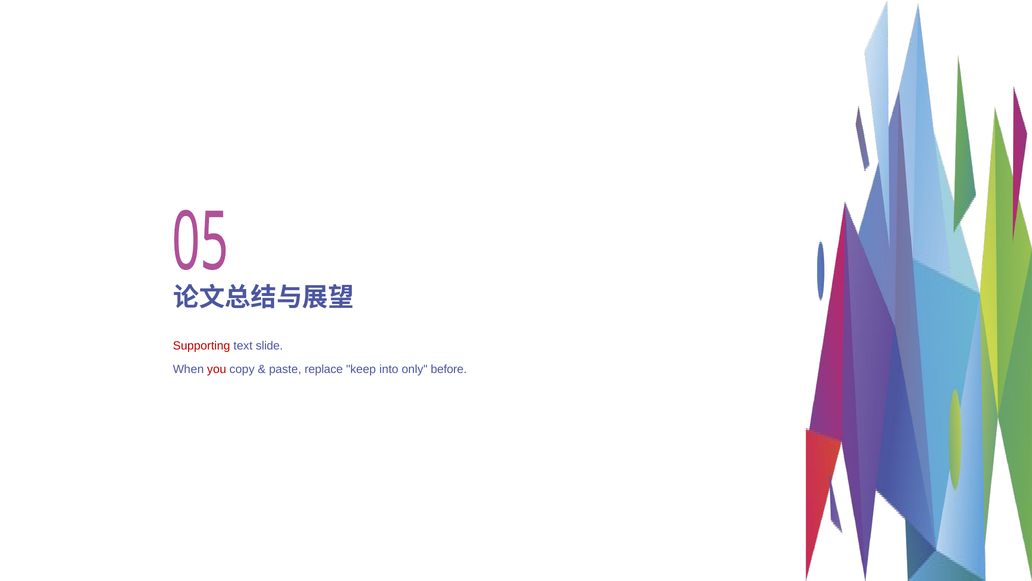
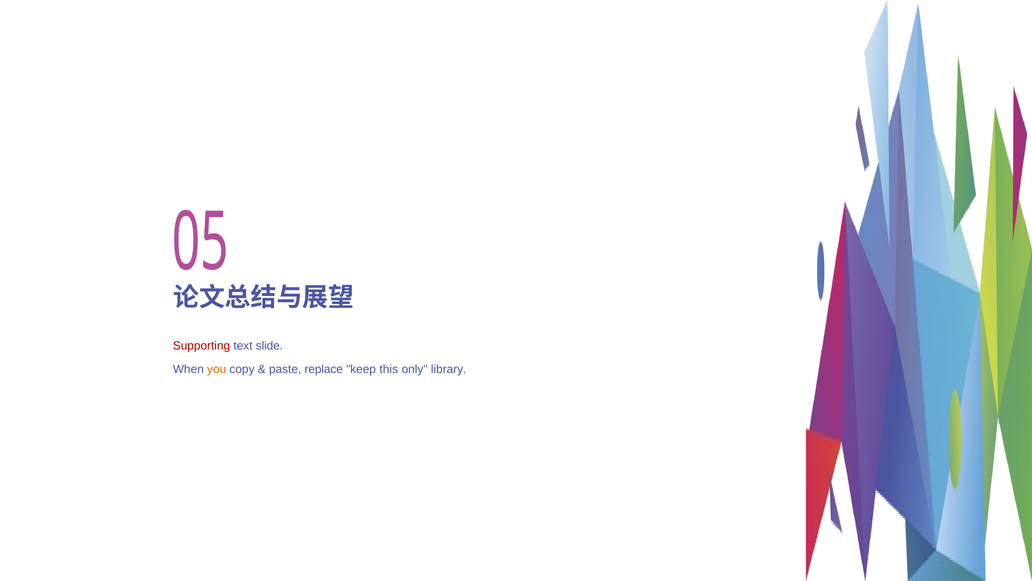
you colour: red -> orange (217, 369)
into: into -> this (389, 369)
before: before -> library (449, 369)
